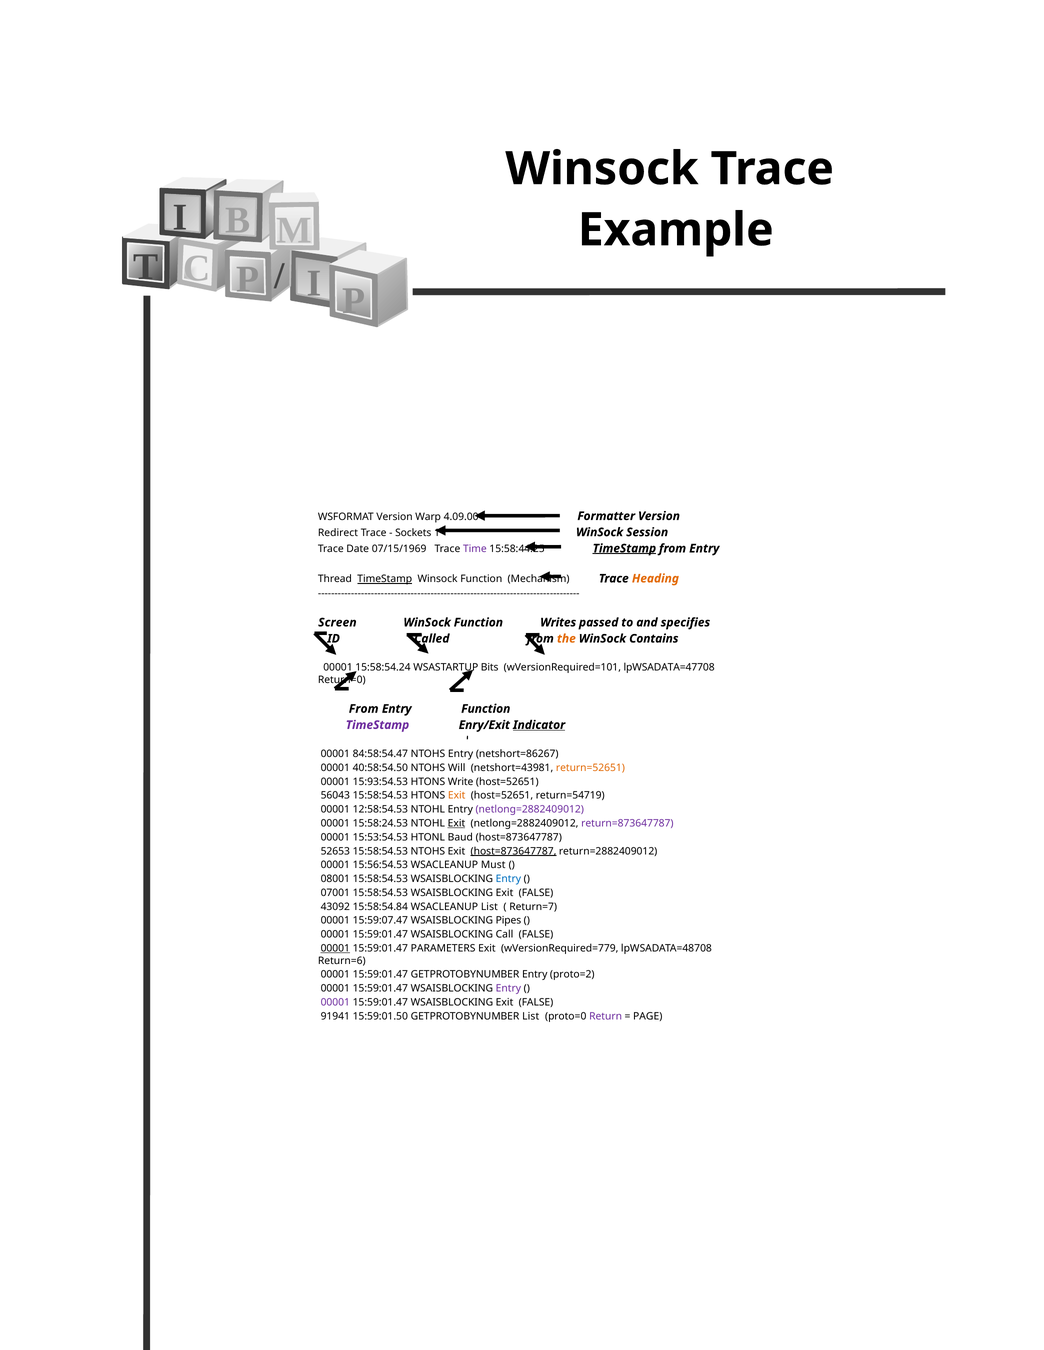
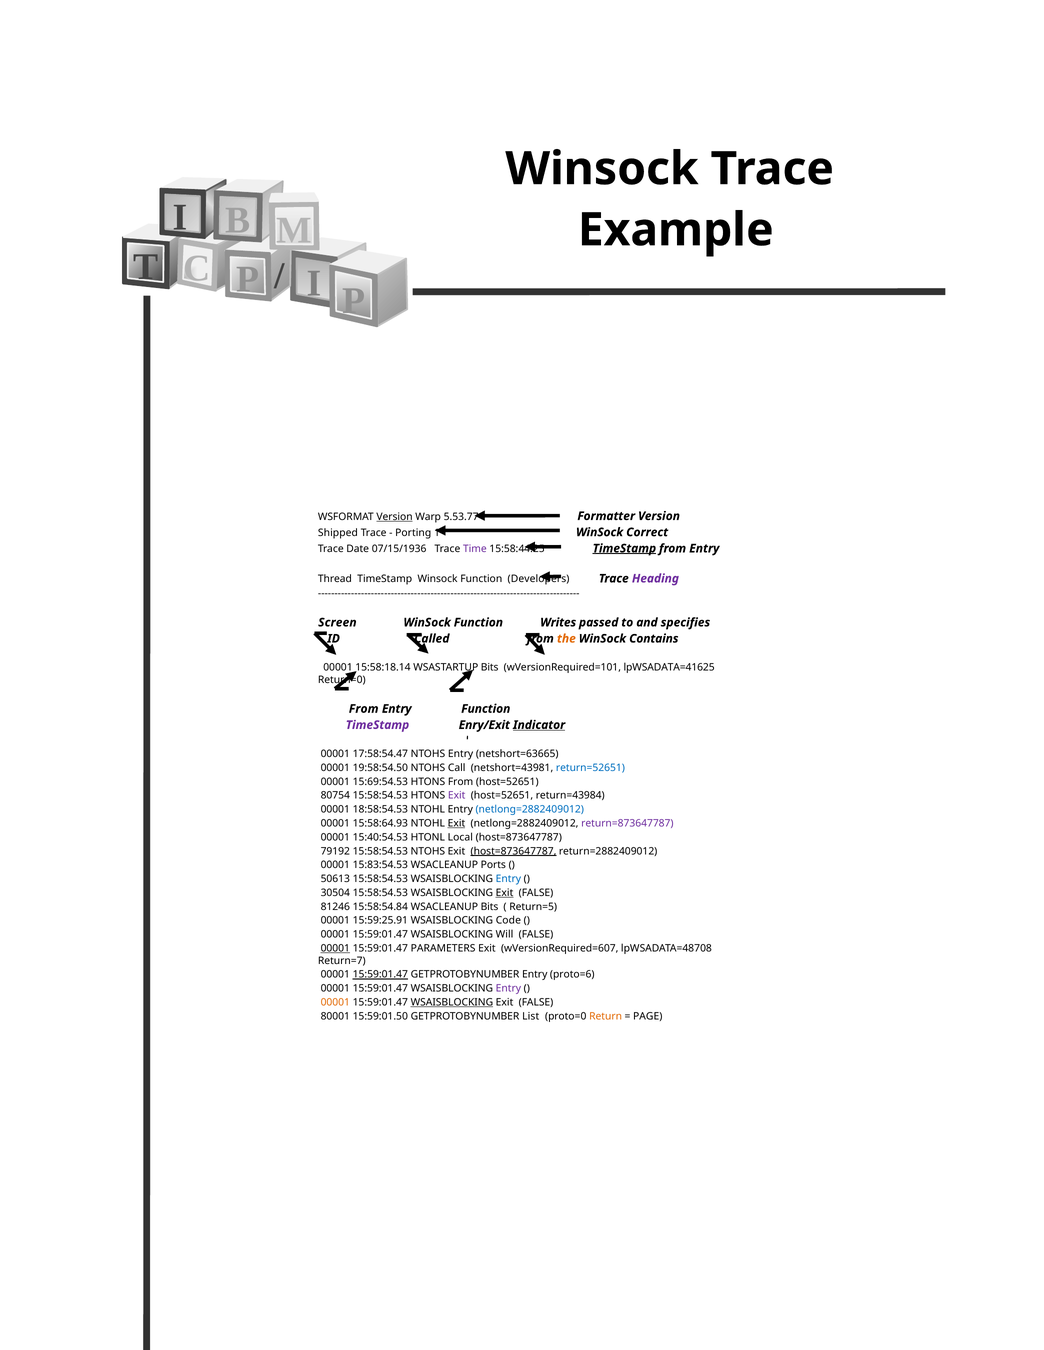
Version underline: none -> present (395, 517)
4.09.00: 4.09.00 -> 5.53.77 (461, 517)
Redirect: Redirect -> Shipped (338, 533)
Sockets: Sockets -> Porting (413, 533)
Session: Session -> Correct (647, 532)
07/15/1969: 07/15/1969 -> 07/15/1936 (399, 549)
TimeStamp underline: present -> none (385, 579)
Mechanism: Mechanism -> Developers (539, 579)
Heading colour: orange -> purple (655, 579)
15:58:54.24: 15:58:54.24 -> 15:58:18.14 (383, 668)
lpWSADATA=47708: lpWSADATA=47708 -> lpWSADATA=41625 (669, 668)
84:58:54.47: 84:58:54.47 -> 17:58:54.47 (380, 754)
netshort=86267: netshort=86267 -> netshort=63665 (517, 754)
40:58:54.50: 40:58:54.50 -> 19:58:54.50 (380, 768)
Will: Will -> Call (457, 768)
return=52651 colour: orange -> blue (590, 768)
15:93:54.53: 15:93:54.53 -> 15:69:54.53 (380, 782)
HTONS Write: Write -> From (461, 782)
56043: 56043 -> 80754 (335, 796)
Exit colour: orange -> purple (457, 796)
return=54719: return=54719 -> return=43984 (570, 796)
12:58:54.53: 12:58:54.53 -> 18:58:54.53 (380, 809)
netlong=2882409012 colour: purple -> blue (530, 809)
15:58:24.53: 15:58:24.53 -> 15:58:64.93 (380, 823)
15:53:54.53: 15:53:54.53 -> 15:40:54.53 (380, 837)
Baud: Baud -> Local (460, 837)
52653: 52653 -> 79192 (335, 851)
15:56:54.53: 15:56:54.53 -> 15:83:54.53 (380, 865)
Must: Must -> Ports (493, 865)
08001: 08001 -> 50613 (335, 879)
07001: 07001 -> 30504 (335, 893)
Exit underline: none -> present (505, 893)
43092: 43092 -> 81246 (335, 907)
WSACLEANUP List: List -> Bits (489, 907)
Return=7: Return=7 -> Return=5 (533, 907)
15:59:07.47: 15:59:07.47 -> 15:59:25.91 (380, 921)
Pipes: Pipes -> Code (508, 921)
Call: Call -> Will (505, 934)
wVersionRequired=779: wVersionRequired=779 -> wVersionRequired=607 (560, 948)
Return=6: Return=6 -> Return=7 (342, 961)
15:59:01.47 underline: none -> present (380, 975)
proto=2: proto=2 -> proto=6 (572, 975)
00001 colour: purple -> orange (335, 1002)
WSAISBLOCKING underline: none -> present (452, 1002)
91941: 91941 -> 80001 (335, 1016)
Return colour: purple -> orange (606, 1016)
